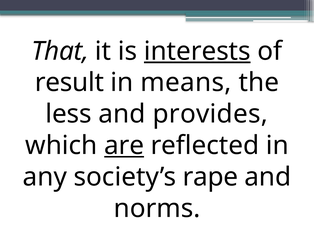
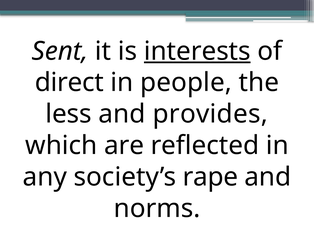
That: That -> Sent (60, 51)
result: result -> direct (69, 82)
means: means -> people (186, 82)
are underline: present -> none (124, 145)
